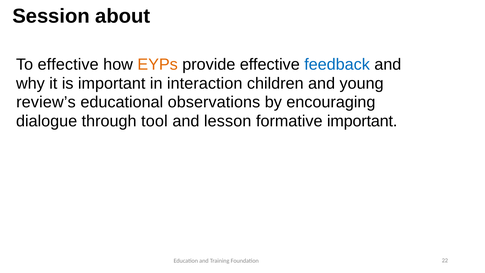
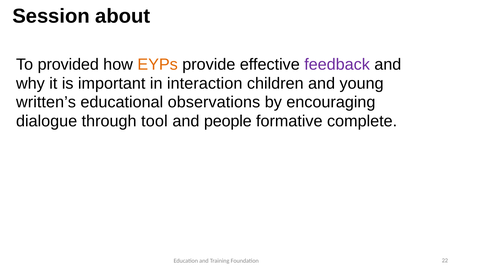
To effective: effective -> provided (68, 64)
feedback colour: blue -> purple (337, 64)
review’s: review’s -> written’s (46, 102)
lesson: lesson -> people (228, 121)
formative important: important -> complete (362, 121)
